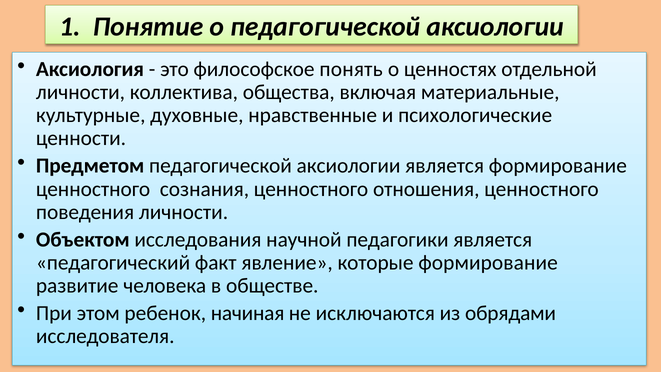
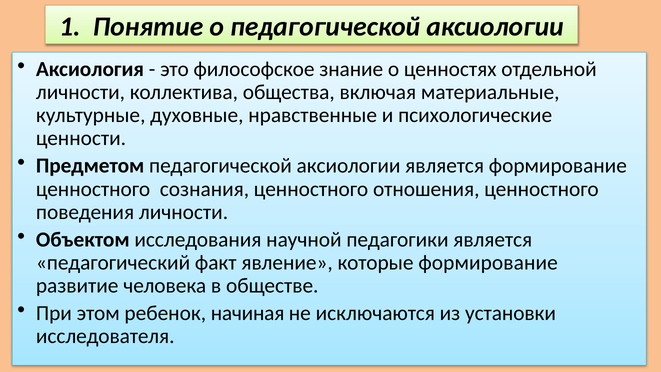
понять: понять -> знание (351, 69)
обрядами: обрядами -> установки (510, 313)
